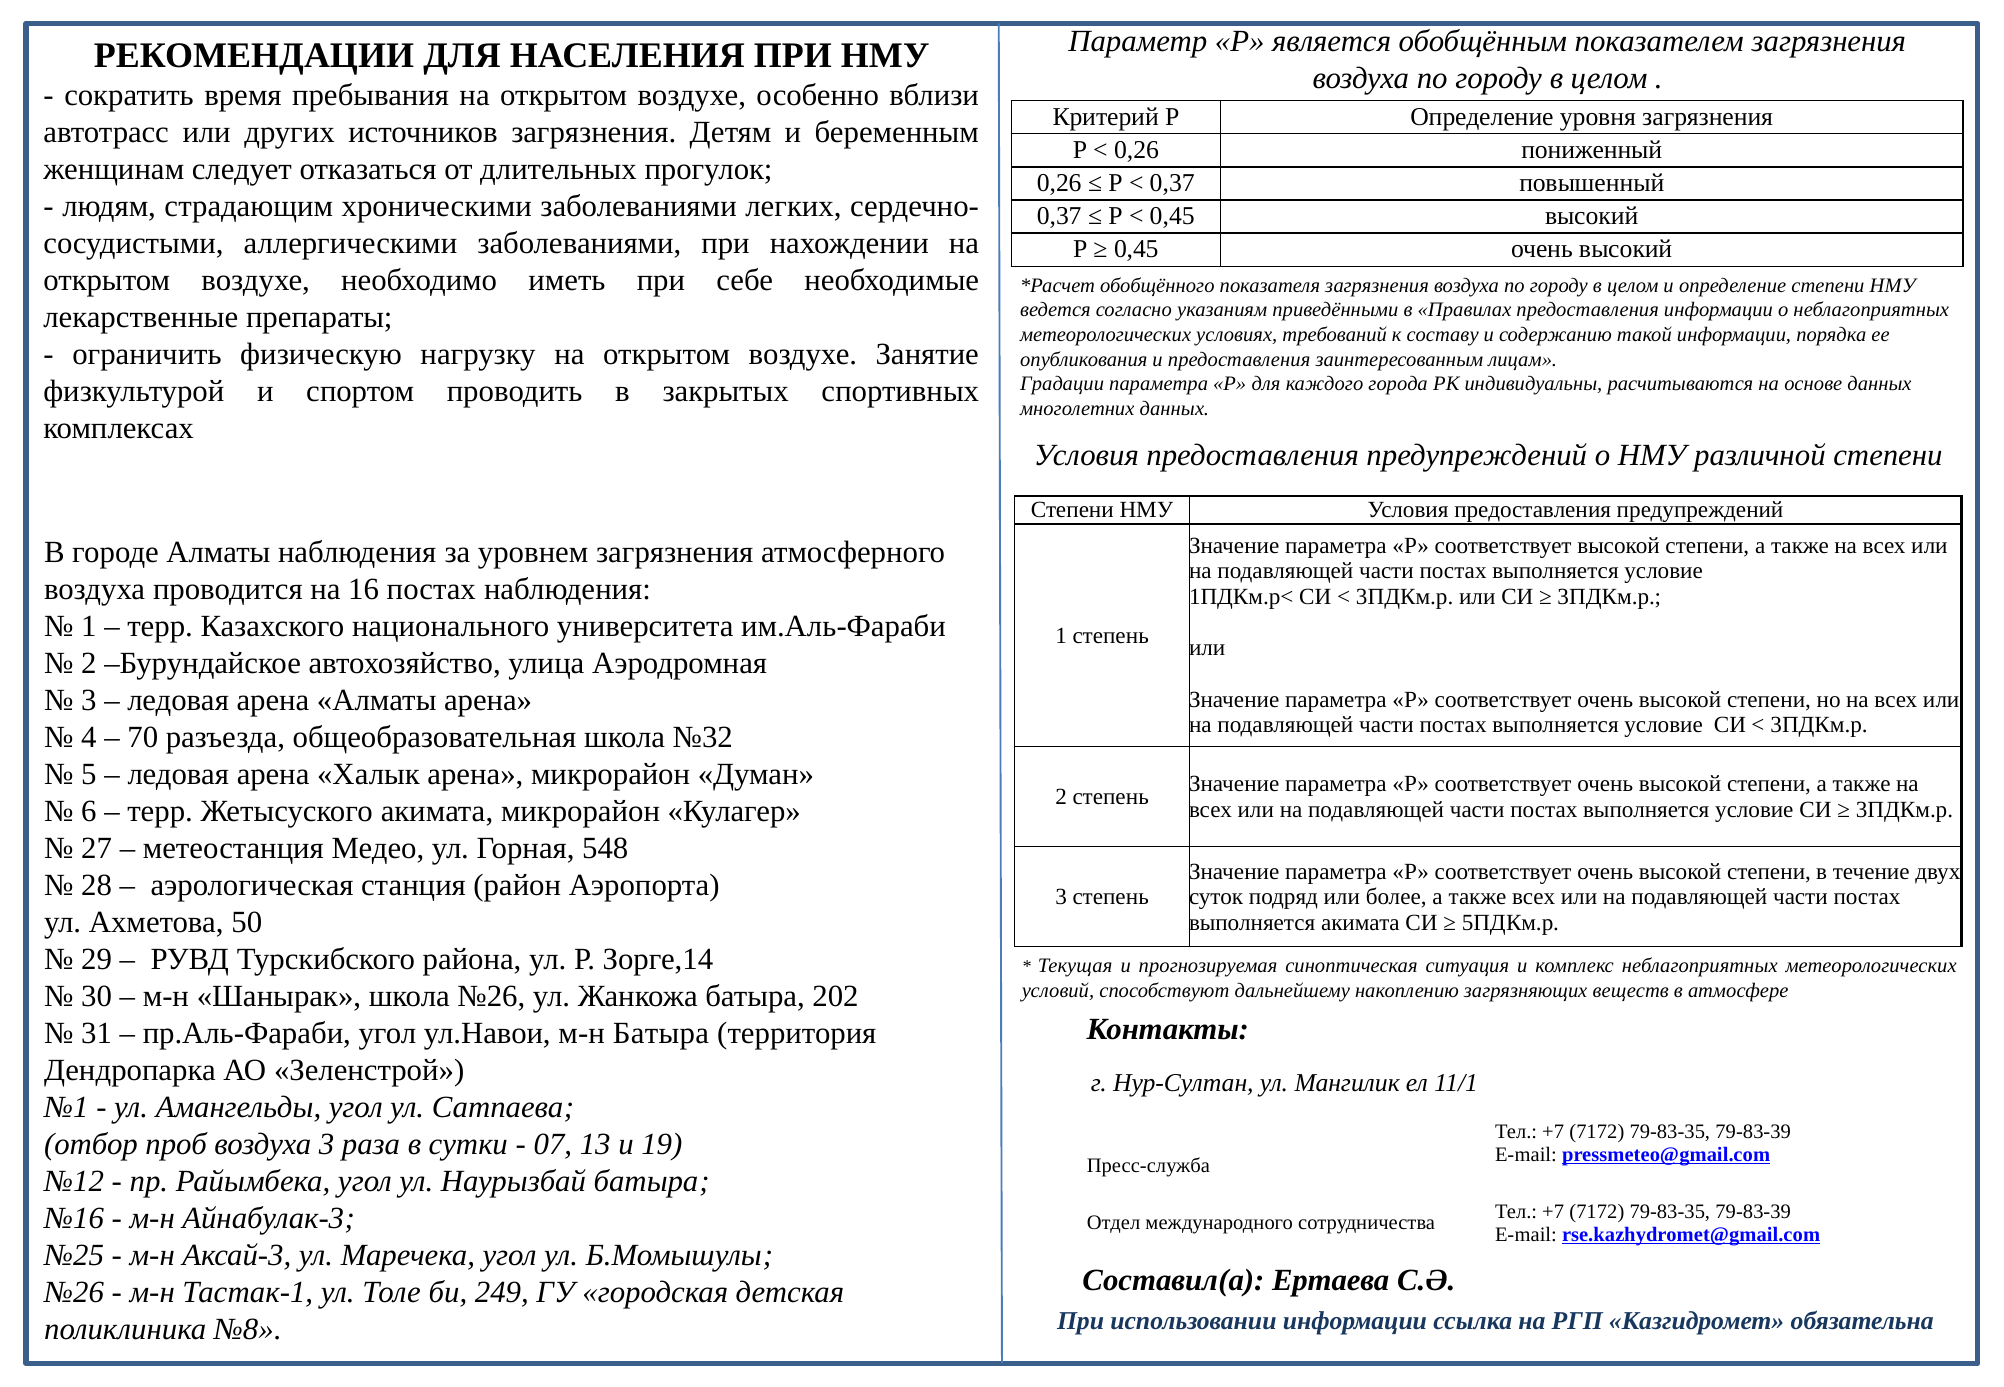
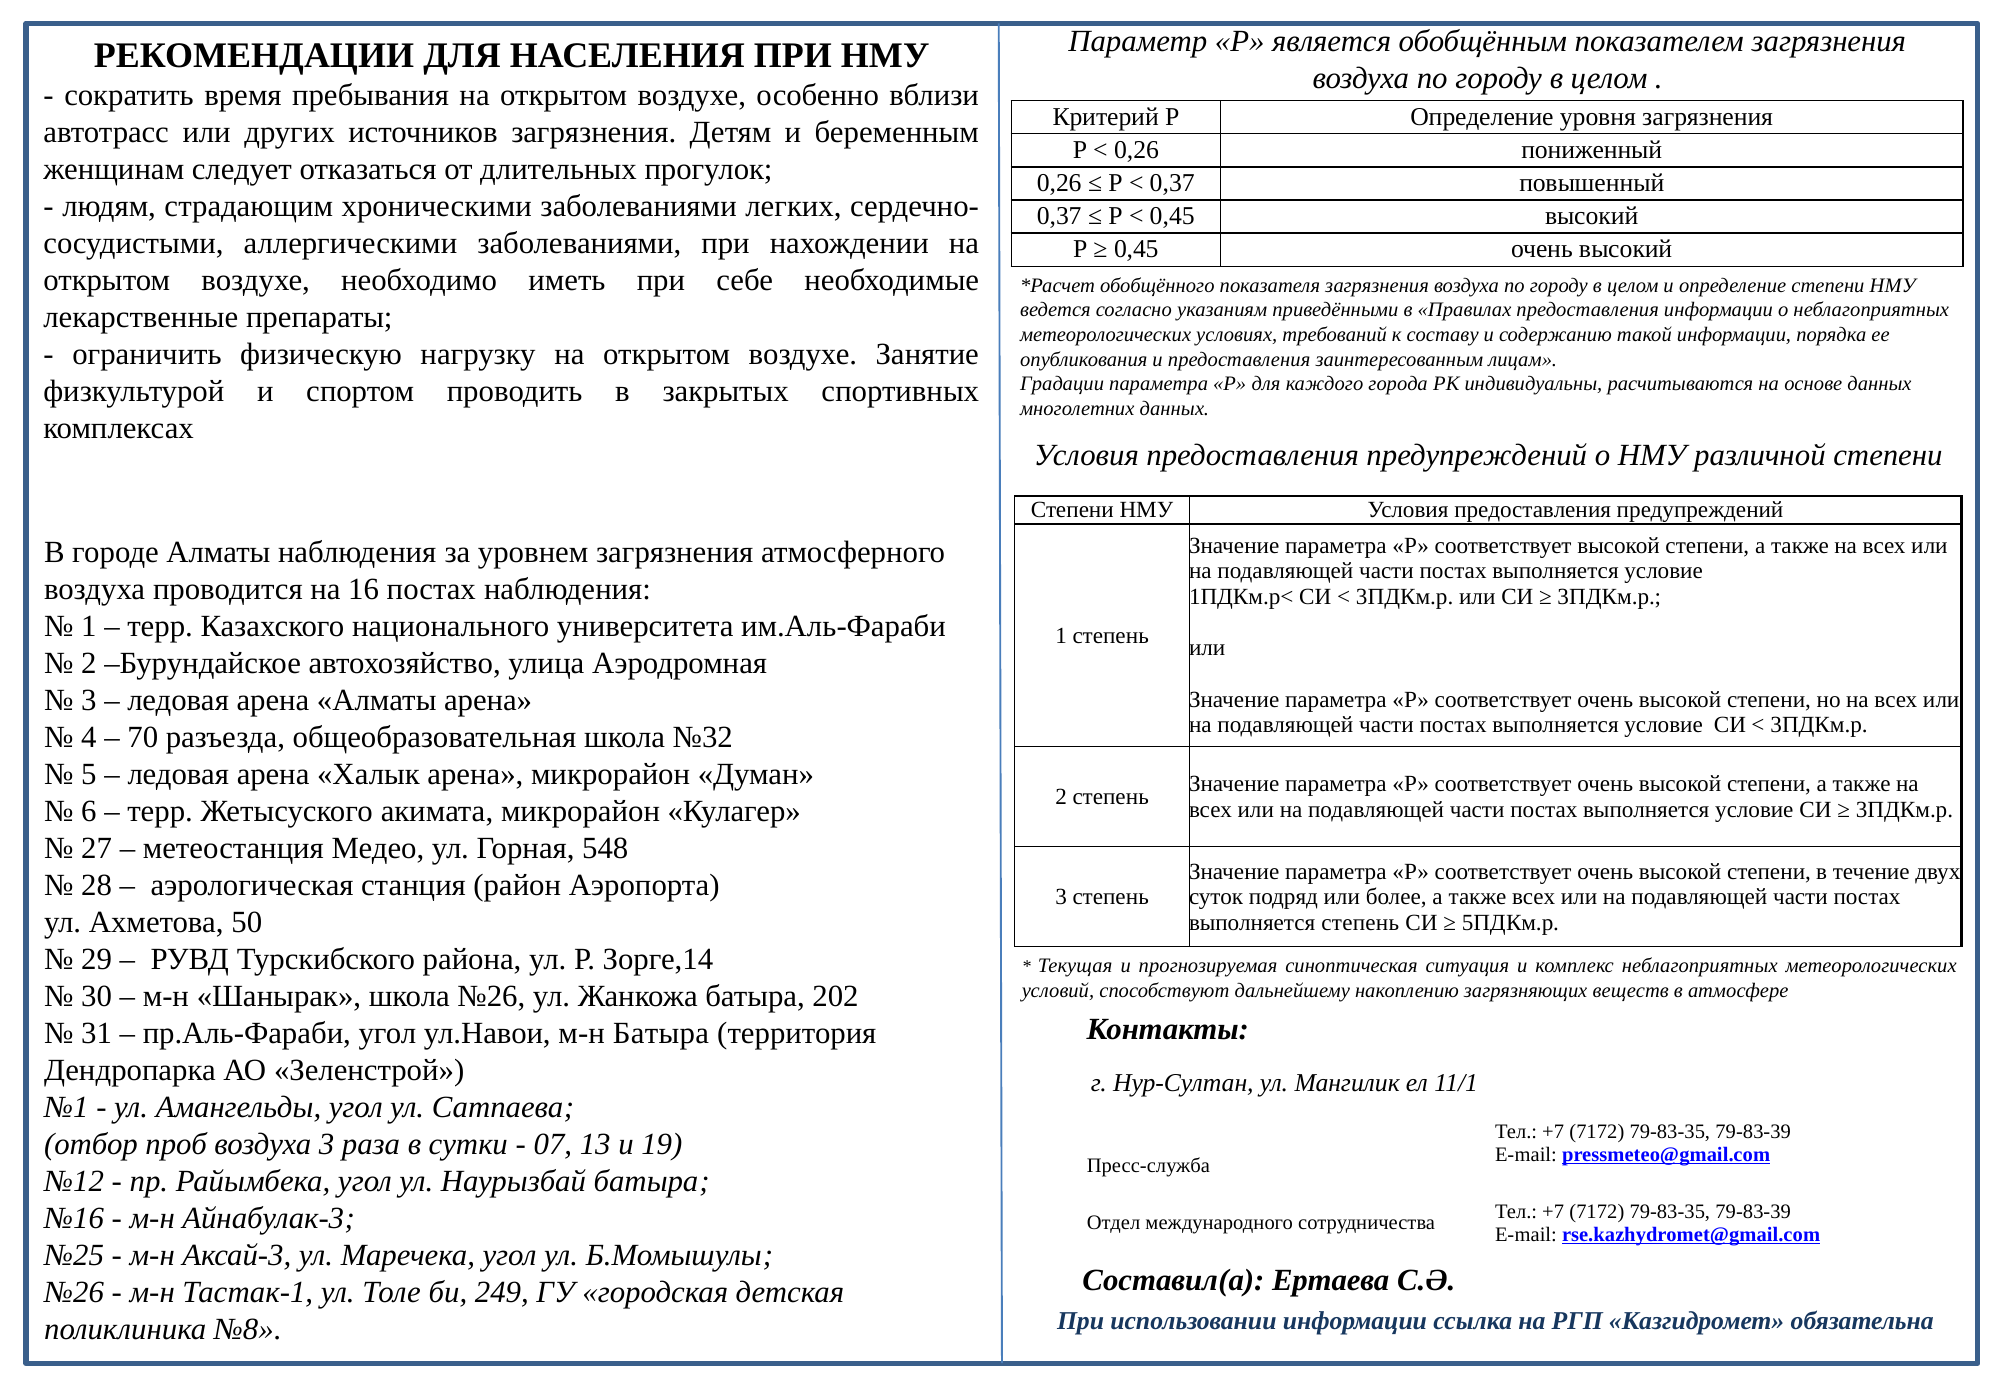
выполняется акимата: акимата -> степень (1360, 923)
